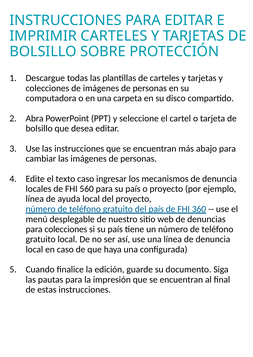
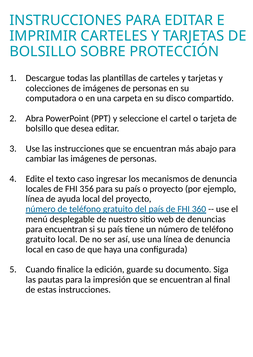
560: 560 -> 356 (87, 189)
para colecciones: colecciones -> encuentran (66, 229)
